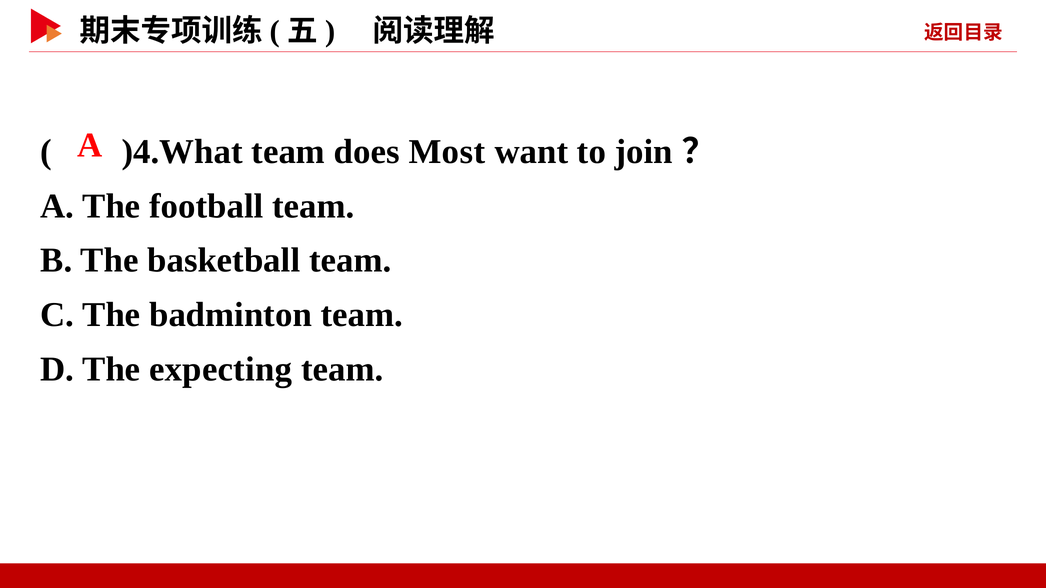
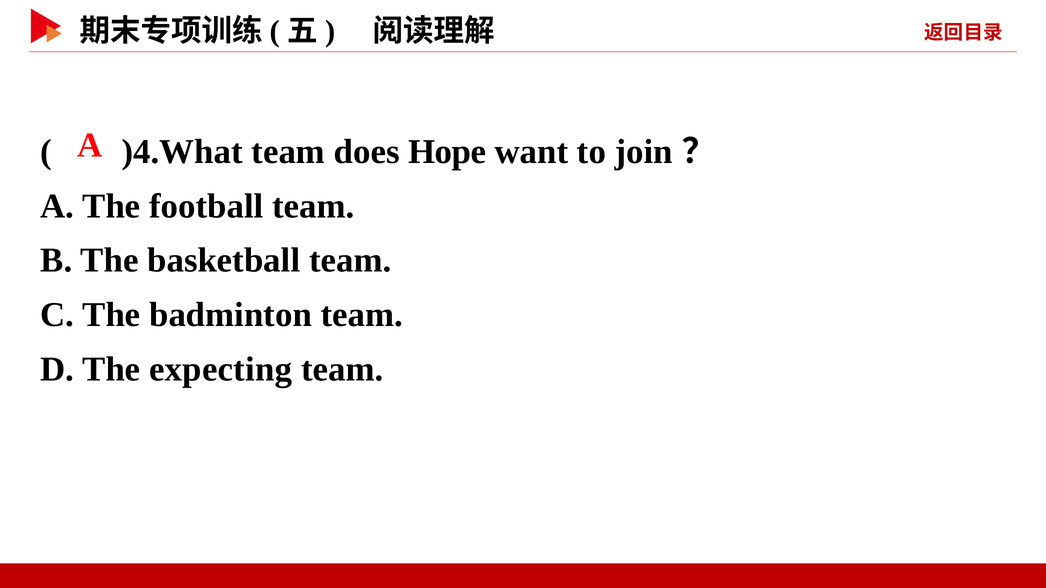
Most: Most -> Hope (447, 152)
